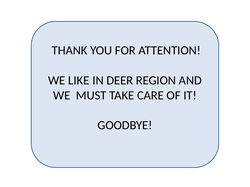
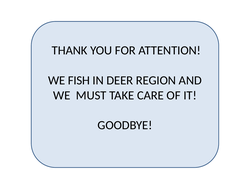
LIKE: LIKE -> FISH (79, 81)
